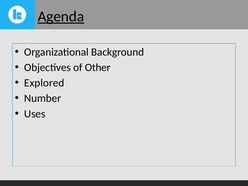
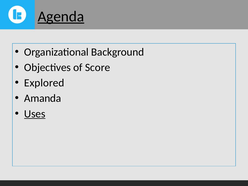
Other: Other -> Score (98, 67)
Number: Number -> Amanda (43, 98)
Uses underline: none -> present (35, 114)
